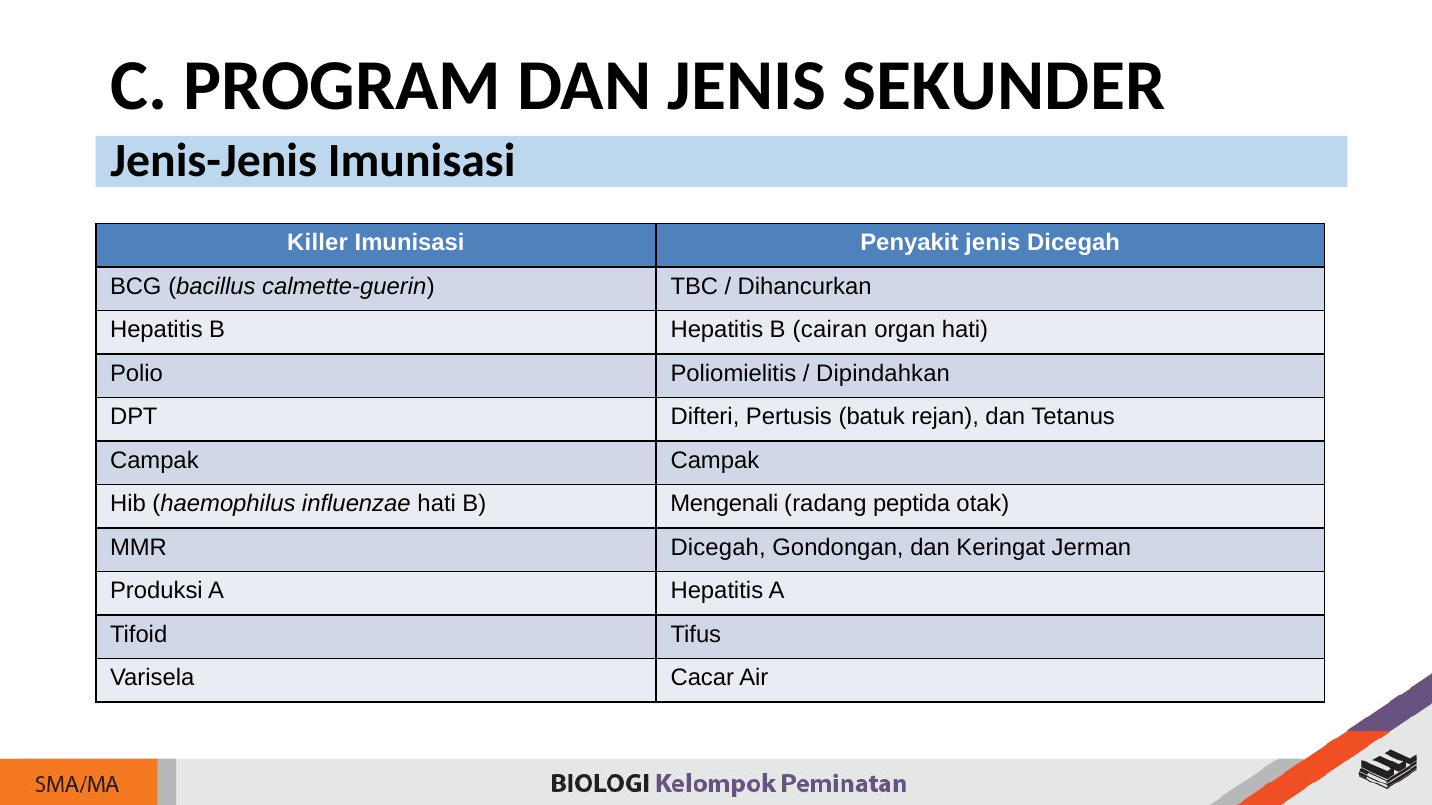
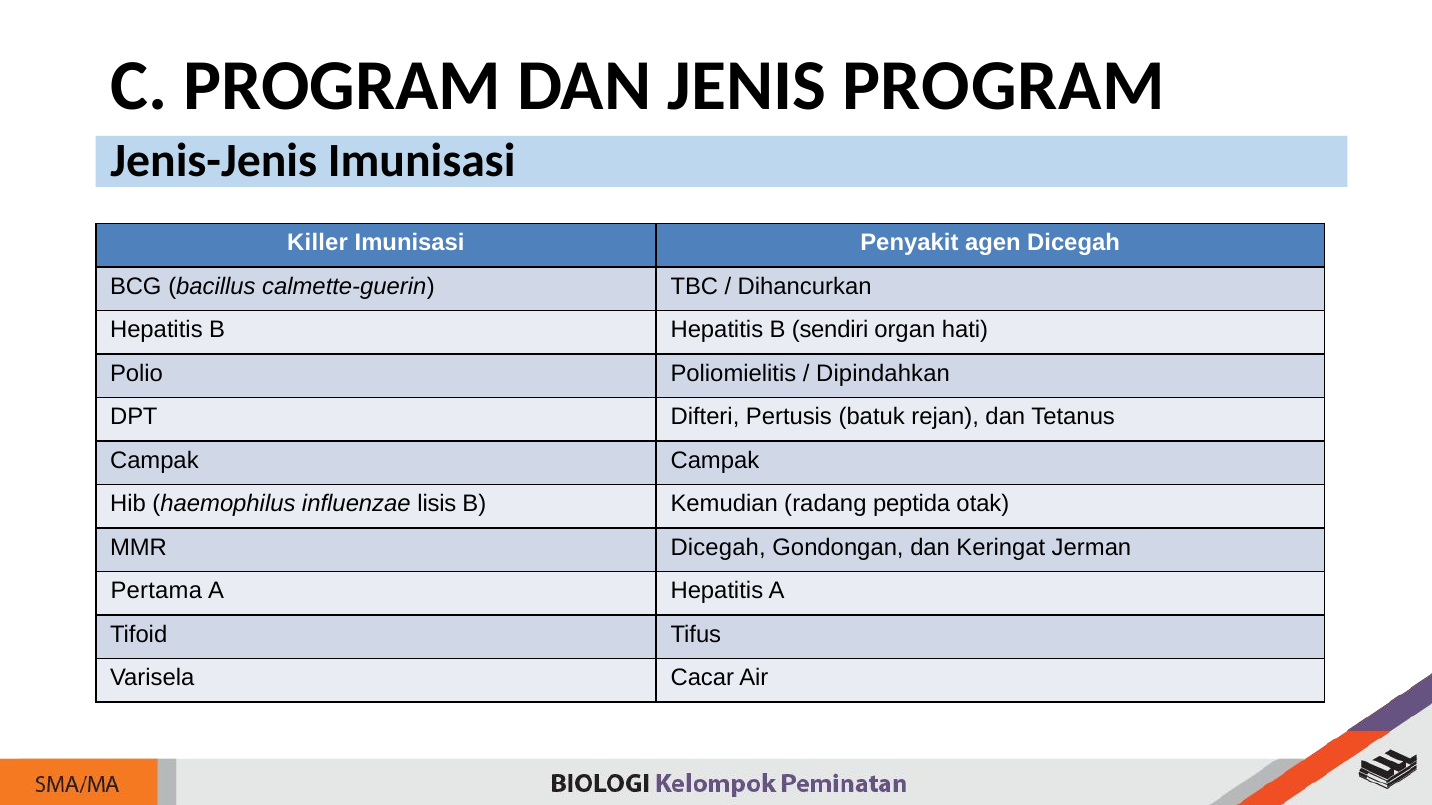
JENIS SEKUNDER: SEKUNDER -> PROGRAM (1004, 86)
Penyakit jenis: jenis -> agen (993, 243)
cairan: cairan -> sendiri (830, 330)
influenzae hati: hati -> lisis (437, 504)
Mengenali: Mengenali -> Kemudian (724, 504)
Produksi: Produksi -> Pertama (156, 591)
